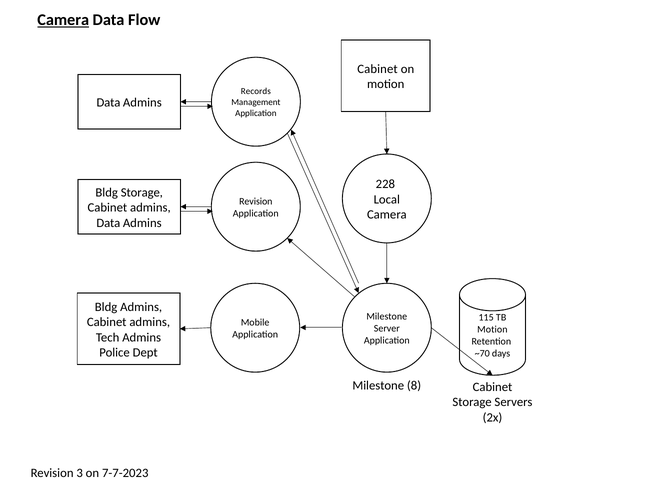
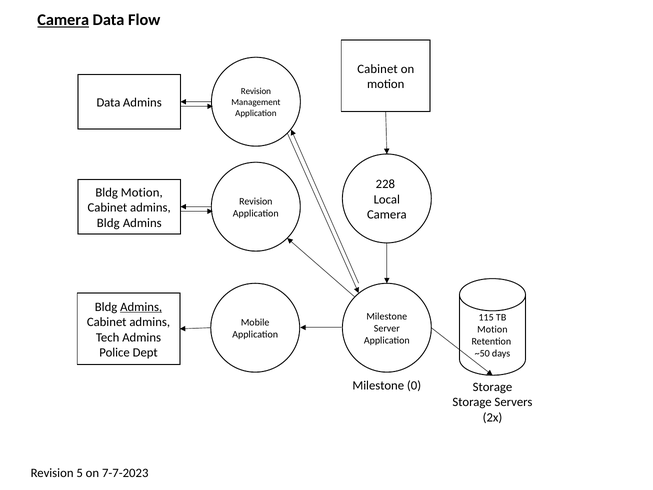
Records: Records -> Revision (256, 91)
Bldg Storage: Storage -> Motion (142, 192)
Data: Data -> Bldg (108, 223)
Admins underline: none -> present (141, 307)
~70: ~70 -> ~50 (482, 353)
8: 8 -> 0 (414, 386)
Cabinet: Cabinet -> Storage (492, 387)
3: 3 -> 5 (80, 473)
